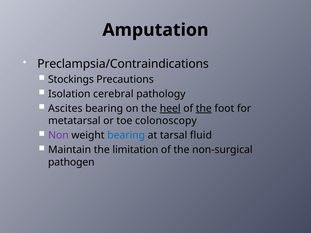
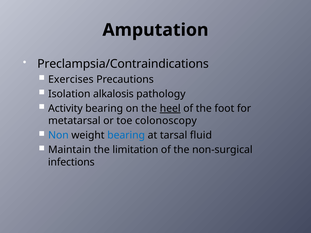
Stockings: Stockings -> Exercises (71, 79)
cerebral: cerebral -> alkalosis (113, 94)
Ascites: Ascites -> Activity (65, 108)
the underline: present -> none (204, 108)
Non colour: purple -> blue (58, 135)
pathogen: pathogen -> infections (71, 162)
